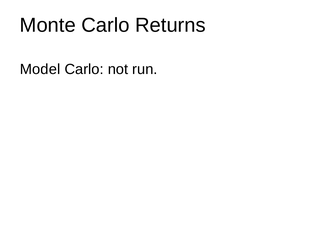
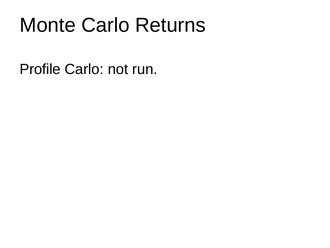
Model: Model -> Profile (40, 69)
